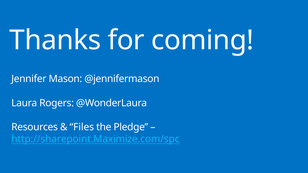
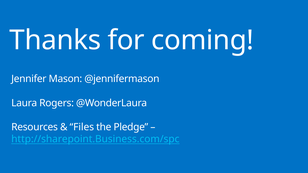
http://sharepoint.Maximize.com/spc: http://sharepoint.Maximize.com/spc -> http://sharepoint.Business.com/spc (95, 139)
